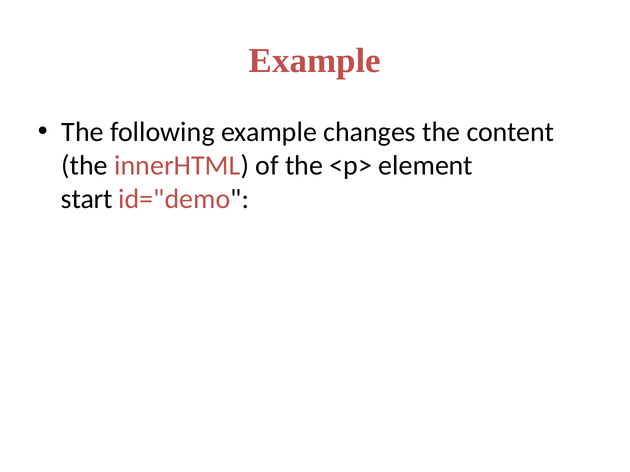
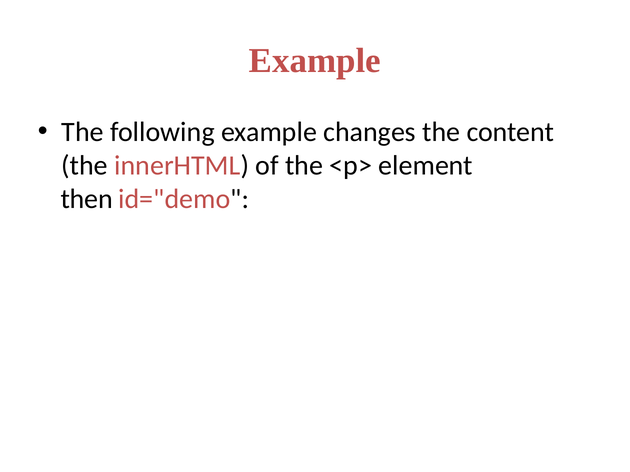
start: start -> then (87, 199)
